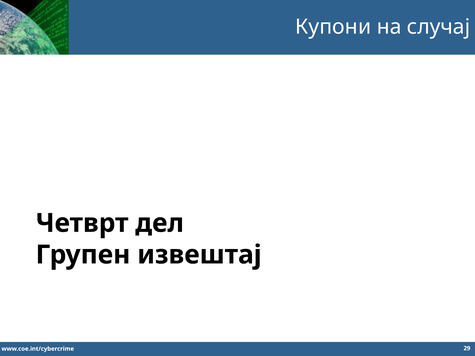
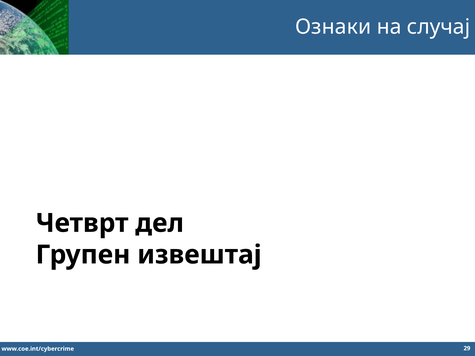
Купони: Купони -> Ознаки (333, 27)
